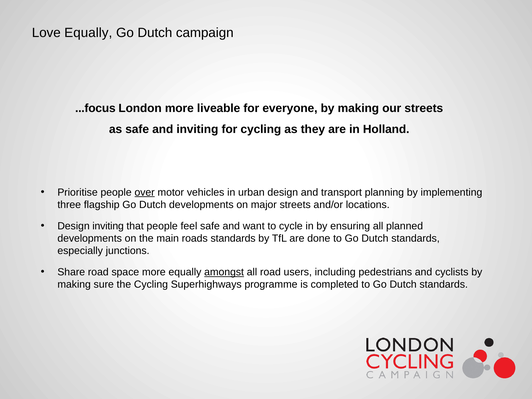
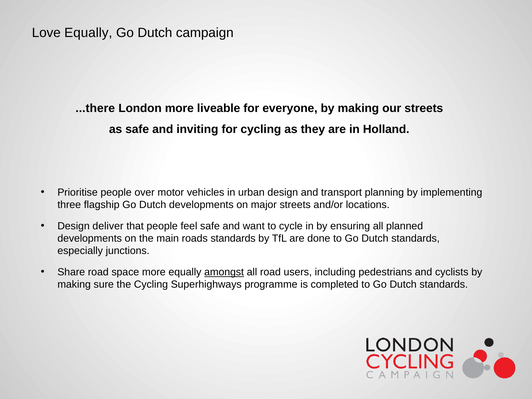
...focus: ...focus -> ...there (95, 108)
over underline: present -> none (145, 192)
Design inviting: inviting -> deliver (108, 226)
